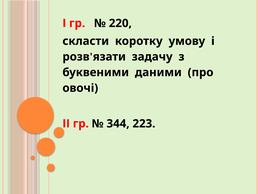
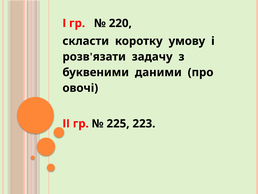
344: 344 -> 225 (118, 123)
